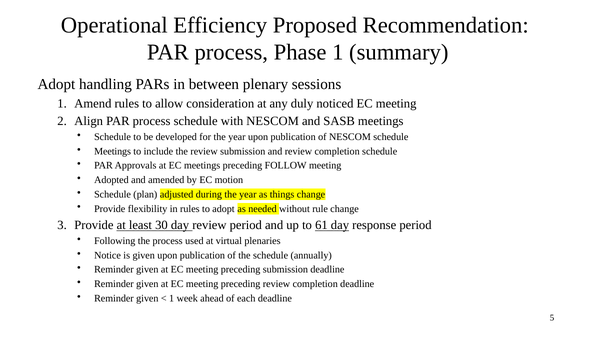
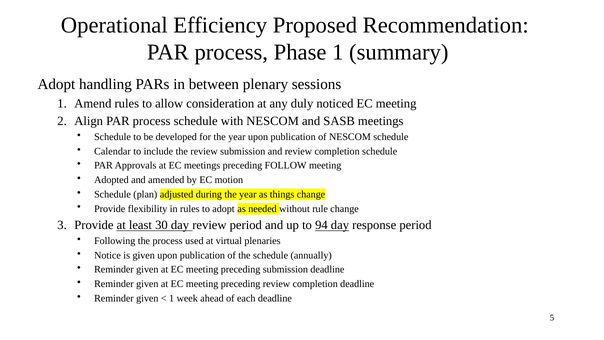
Meetings: Meetings -> Calendar (113, 151)
61: 61 -> 94 (321, 225)
